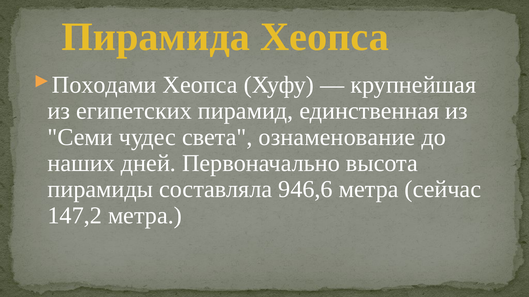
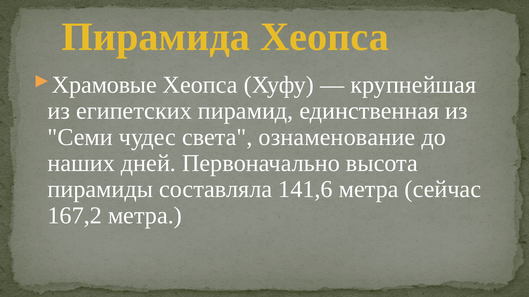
Походами: Походами -> Храмовые (104, 85)
946,6: 946,6 -> 141,6 (305, 190)
147,2: 147,2 -> 167,2 (75, 216)
